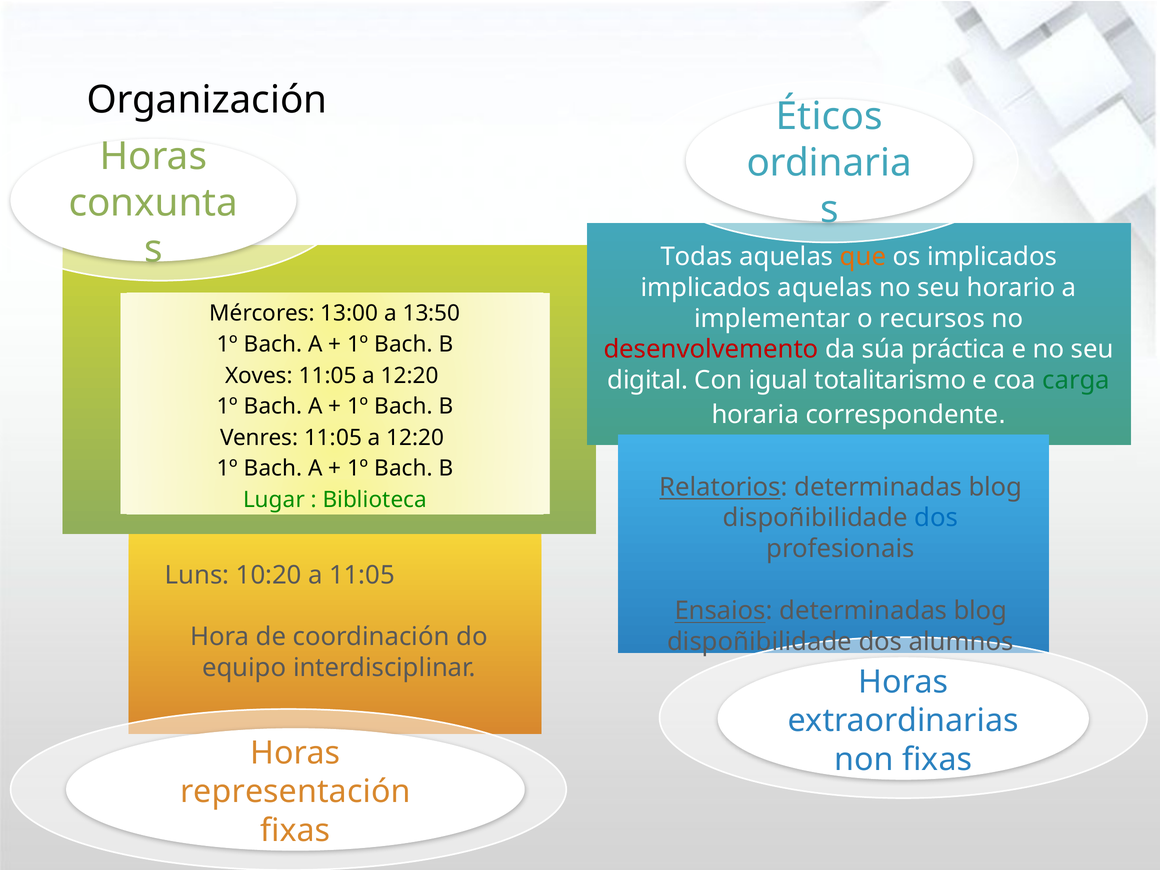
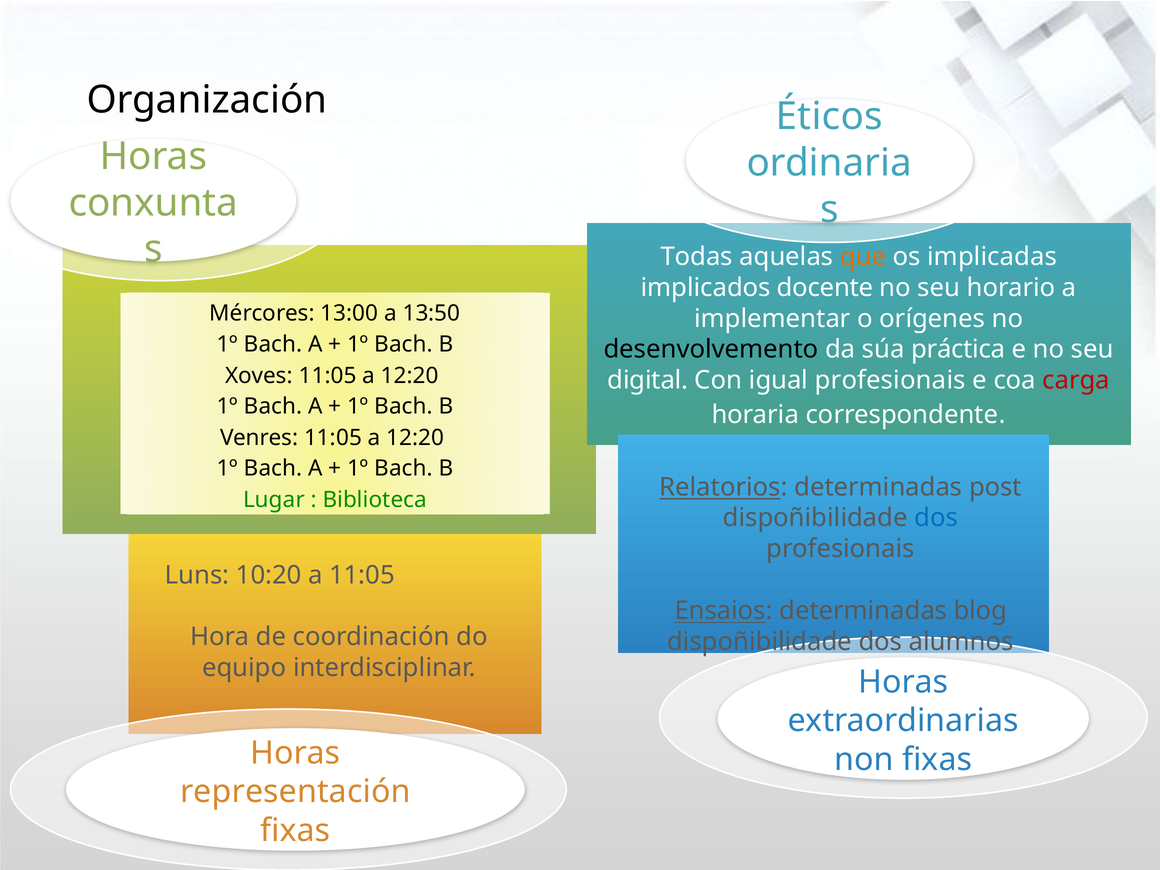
os implicados: implicados -> implicadas (992, 257)
implicados aquelas: aquelas -> docente (825, 288)
recursos: recursos -> orígenes (932, 319)
desenvolvemento colour: red -> black (711, 349)
igual totalitarismo: totalitarismo -> profesionais (890, 380)
carga colour: green -> red (1076, 380)
Relatorios determinadas blog: blog -> post (995, 487)
